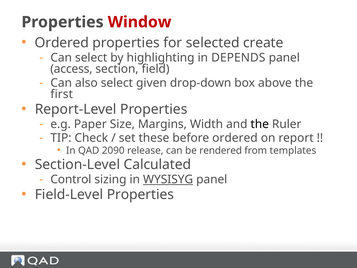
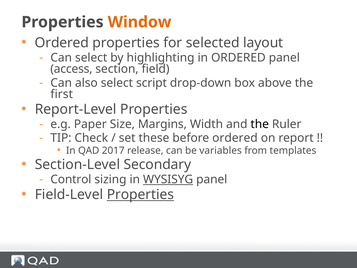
Window colour: red -> orange (140, 22)
create: create -> layout (263, 43)
in DEPENDS: DEPENDS -> ORDERED (238, 58)
given: given -> script (151, 83)
2090: 2090 -> 2017 (113, 150)
rendered: rendered -> variables (221, 150)
Calculated: Calculated -> Secondary (157, 165)
Properties underline: none -> present (140, 194)
